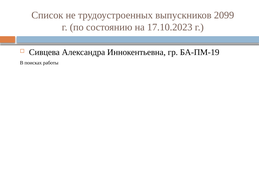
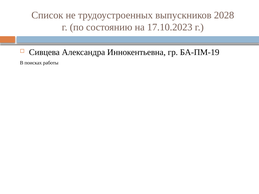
2099: 2099 -> 2028 (224, 15)
